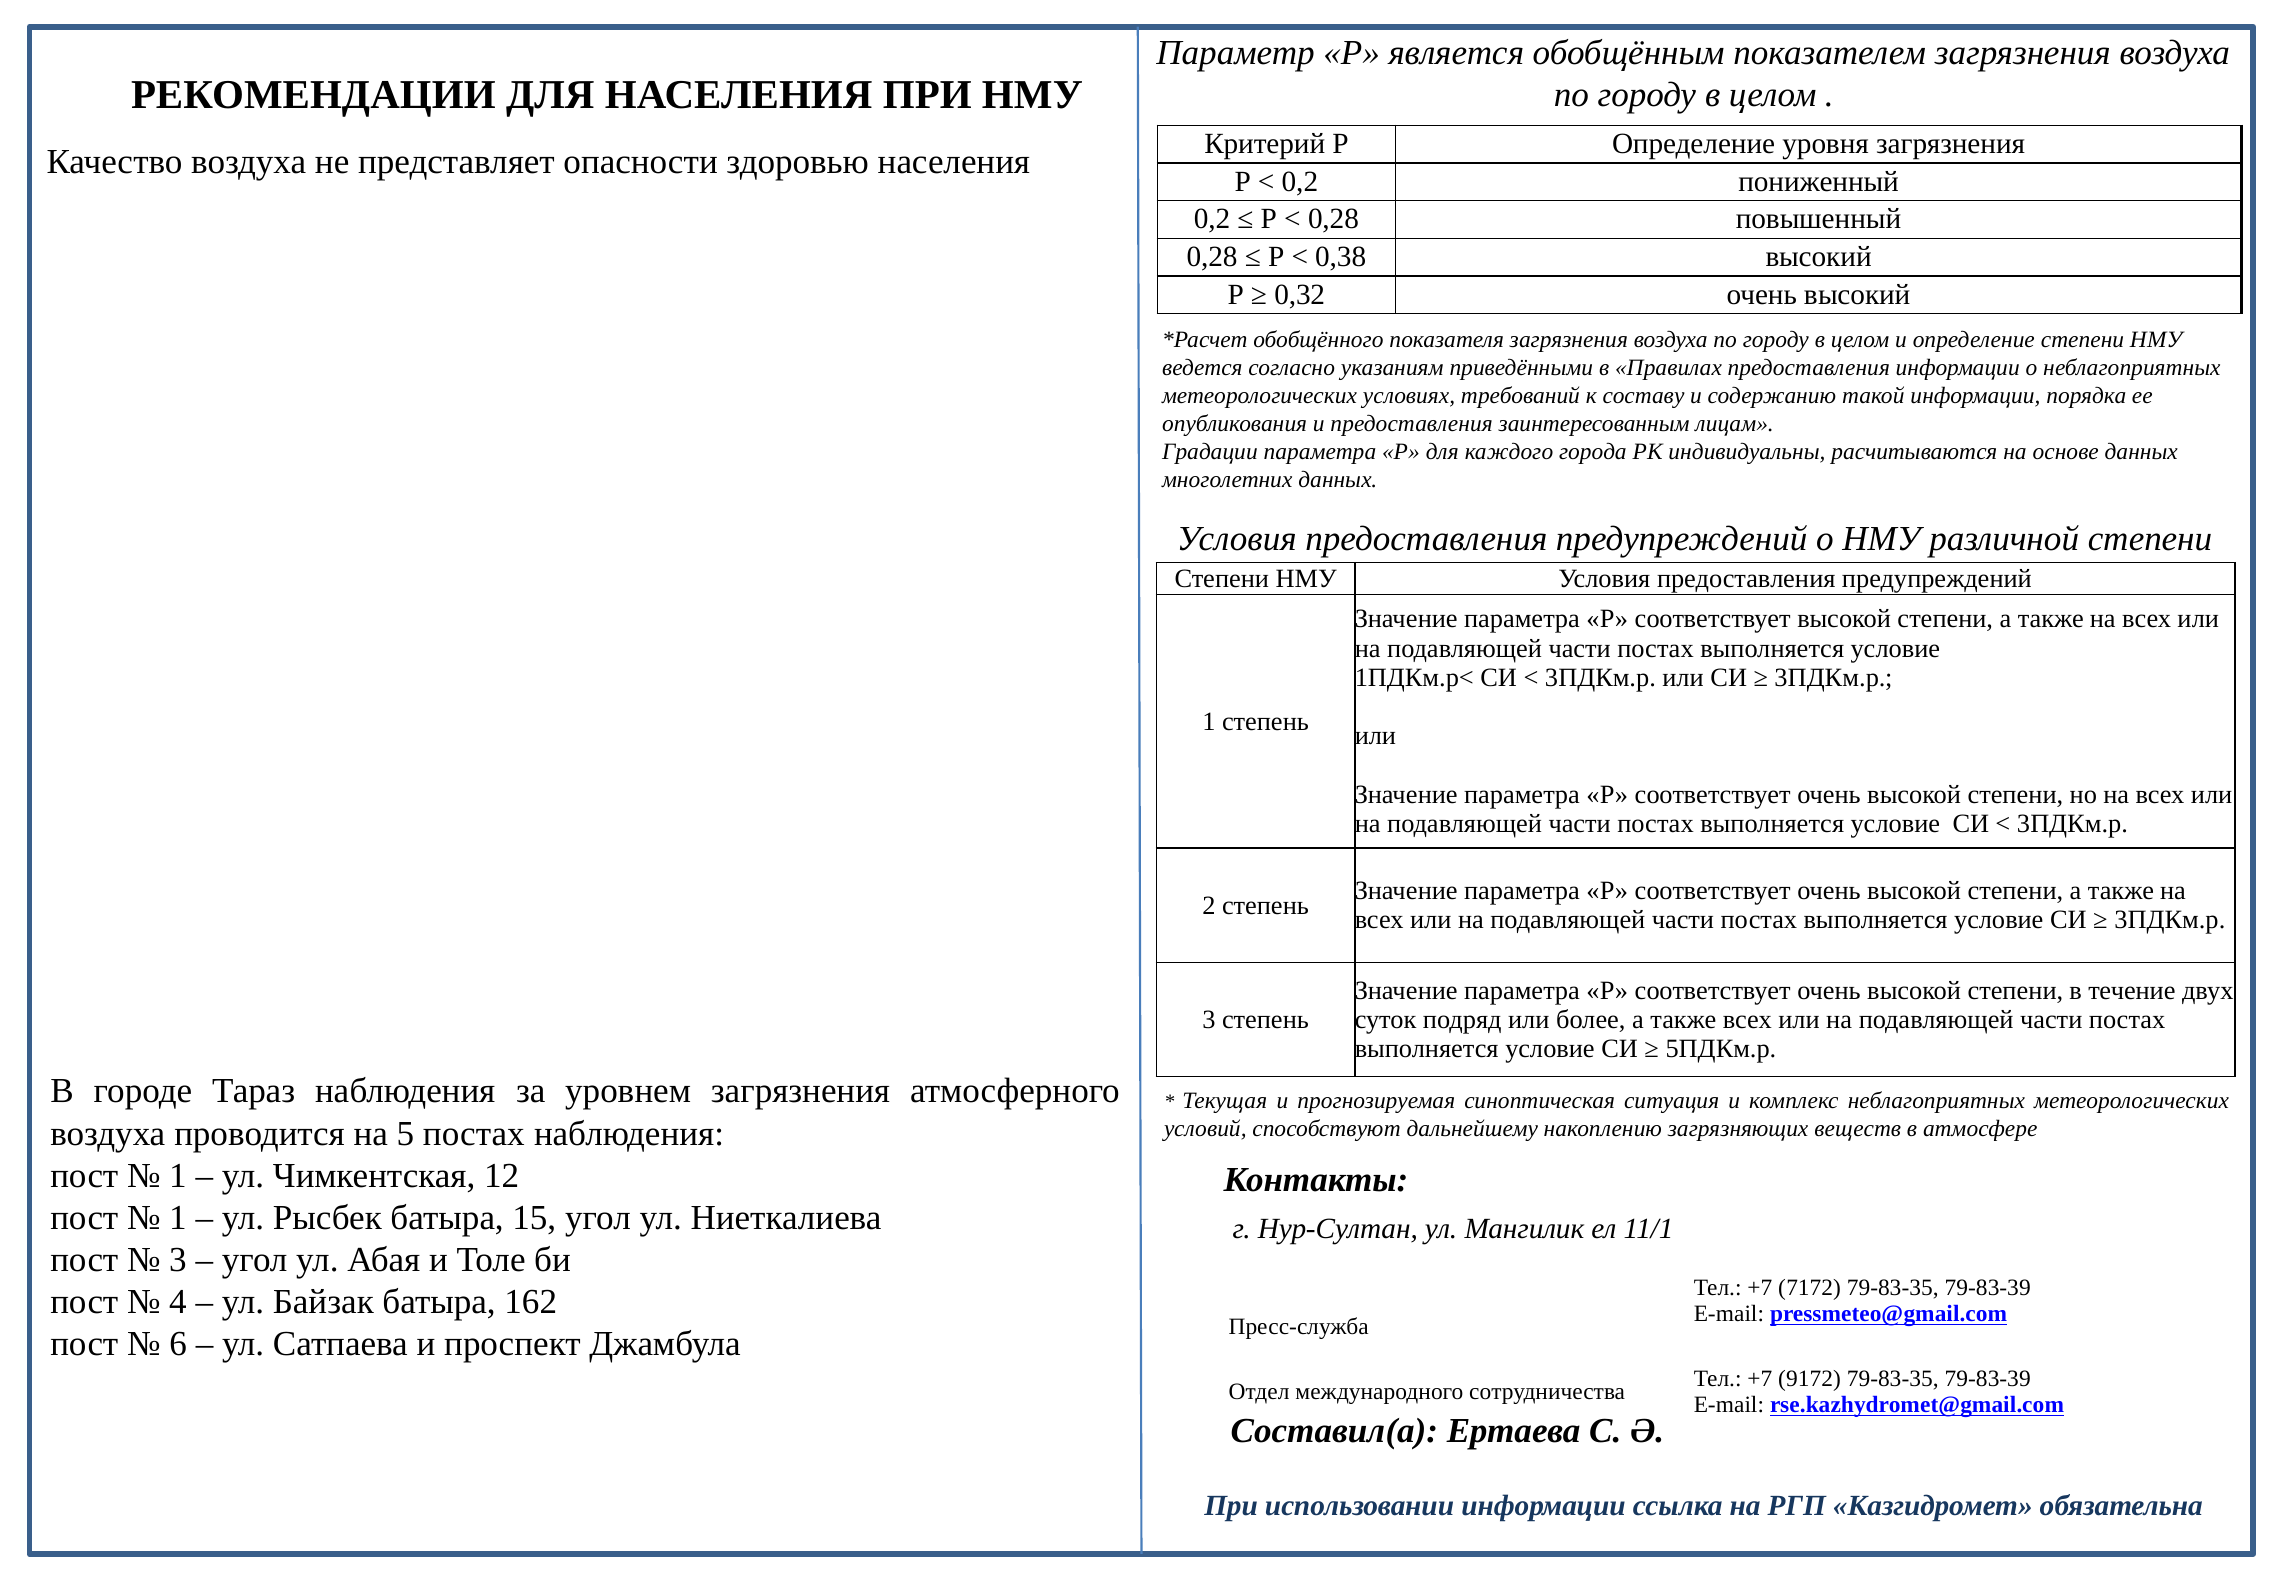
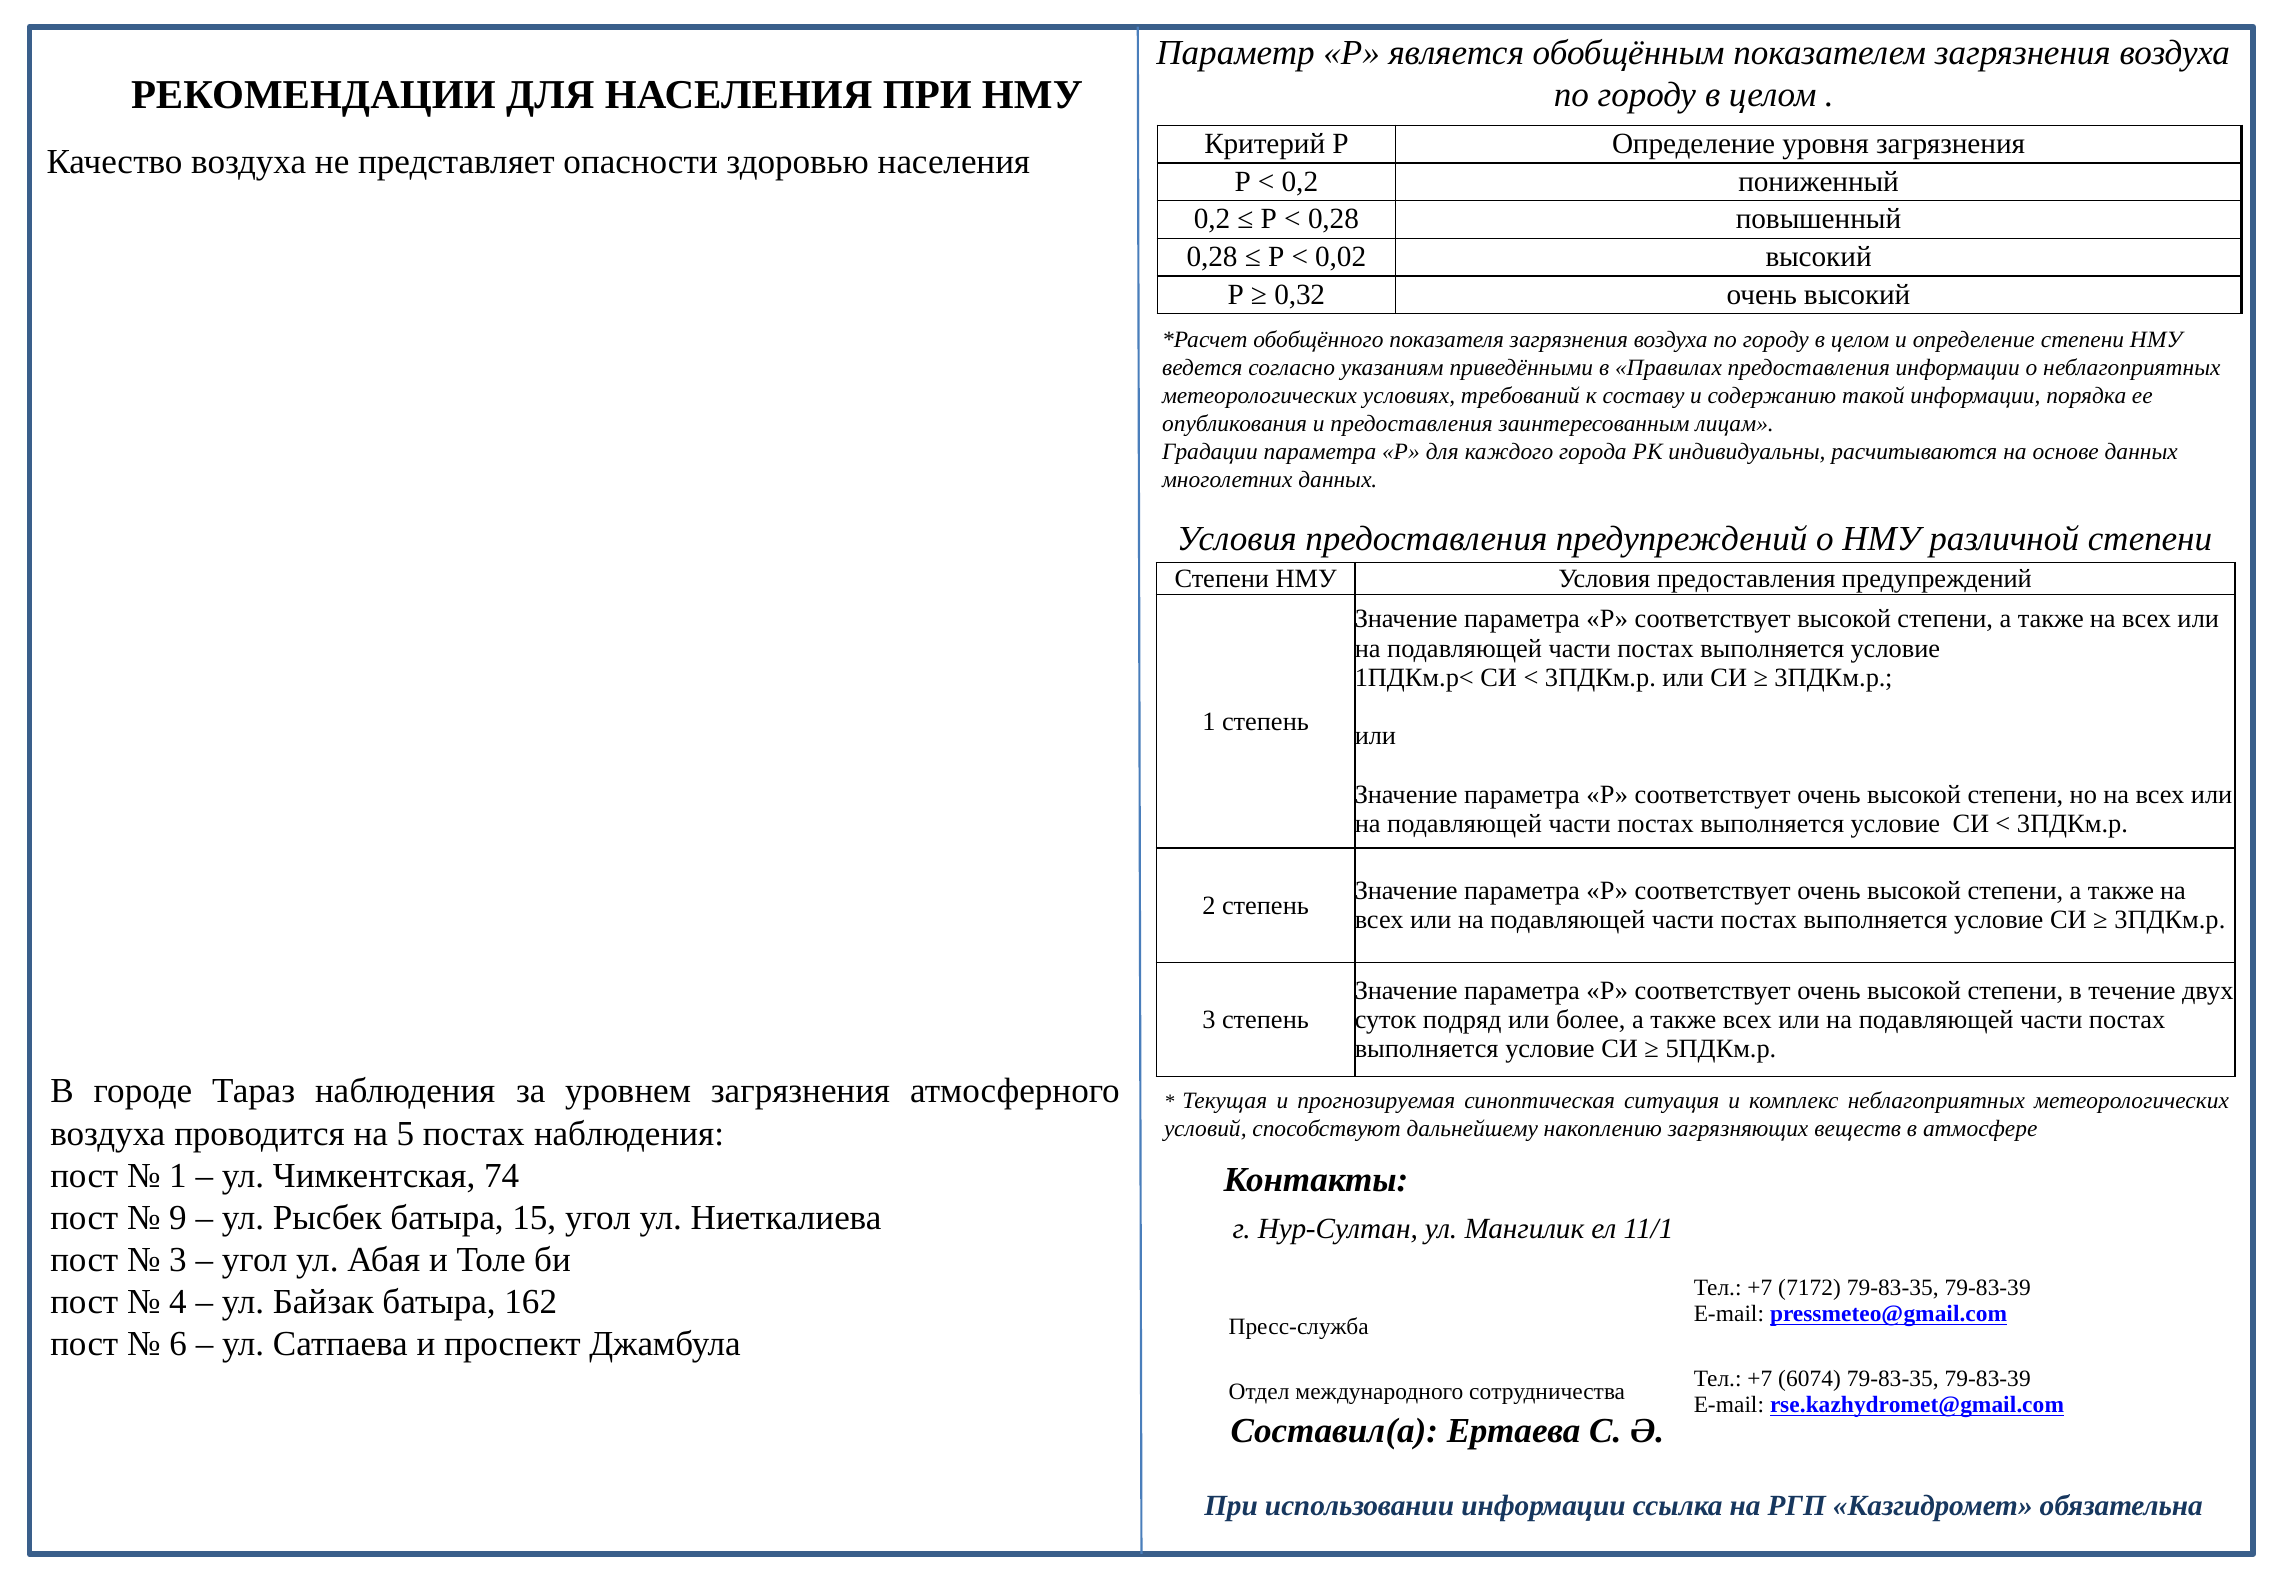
0,38: 0,38 -> 0,02 (1341, 257)
12: 12 -> 74 (502, 1175)
1: 1 -> 9 (178, 1217)
9172: 9172 -> 6074 (1810, 1379)
